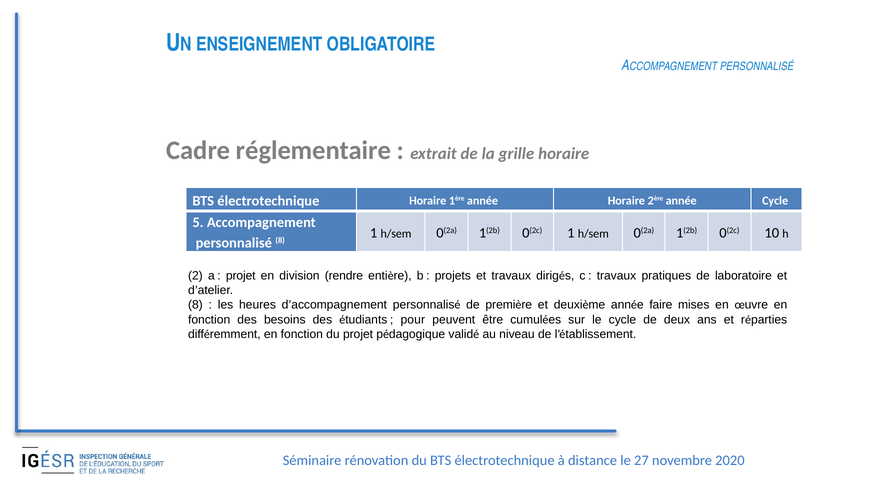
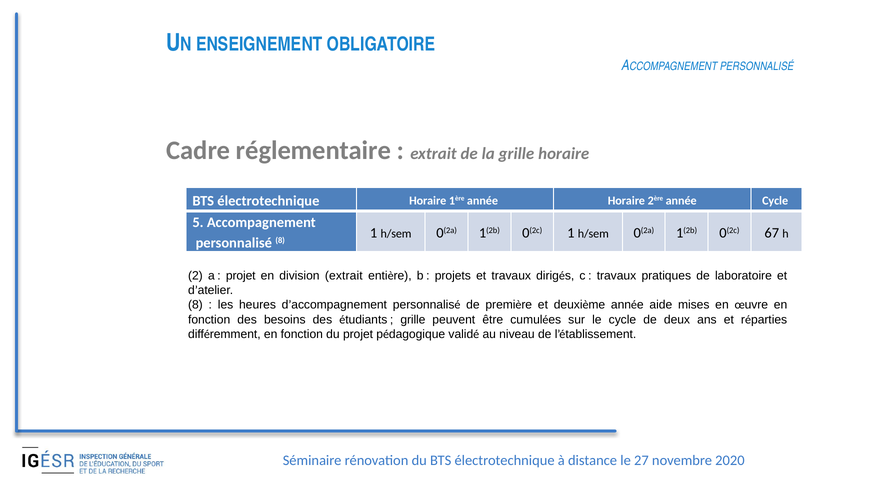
10: 10 -> 67 (772, 233)
division rendre: rendre -> extrait (344, 276)
faire: faire -> aide (661, 305)
pour: pour -> grille (413, 319)
